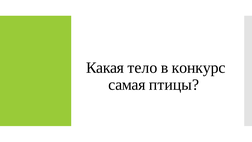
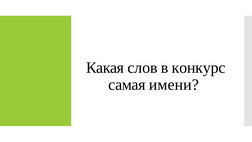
тело: тело -> слов (142, 68)
птицы: птицы -> имени (174, 85)
